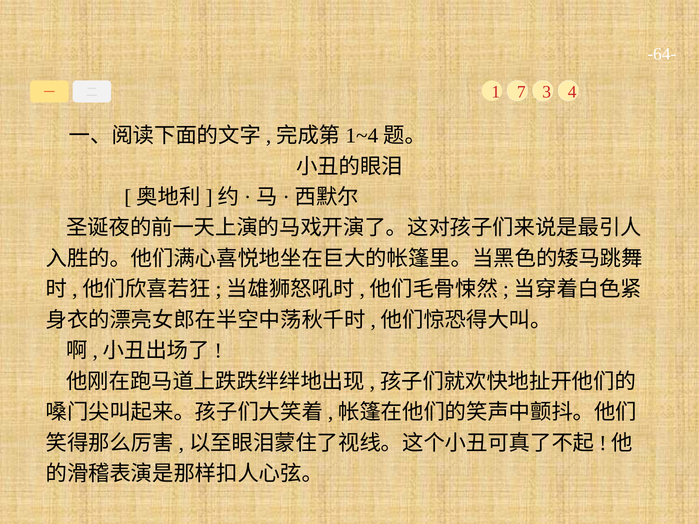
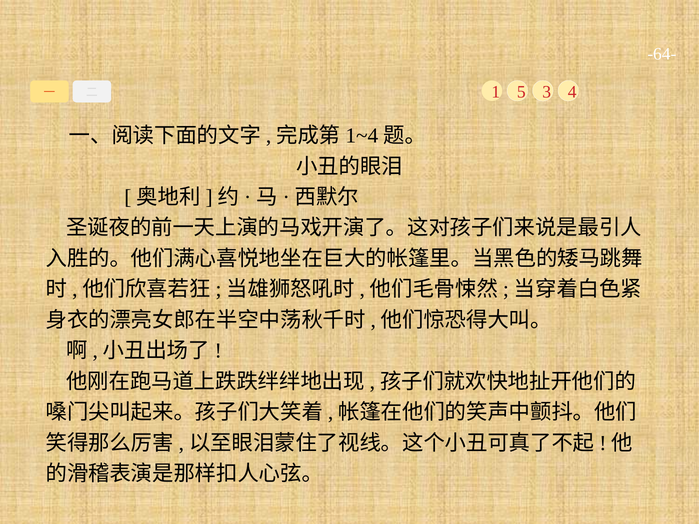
7: 7 -> 5 (521, 92)
